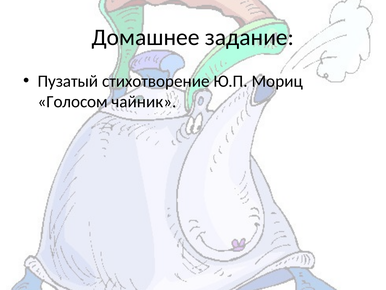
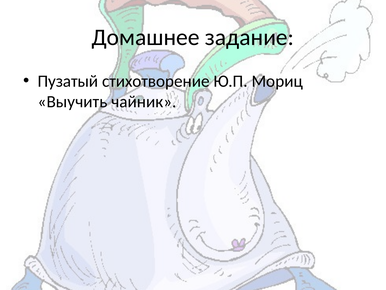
Голосом: Голосом -> Выучить (73, 102)
